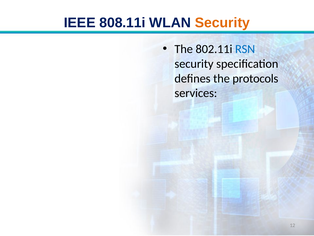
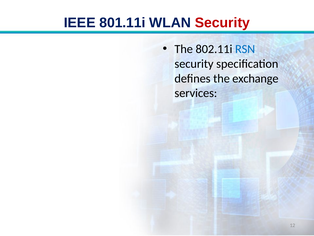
808.11i: 808.11i -> 801.11i (122, 23)
Security colour: orange -> red (222, 23)
protocols: protocols -> exchange (255, 78)
